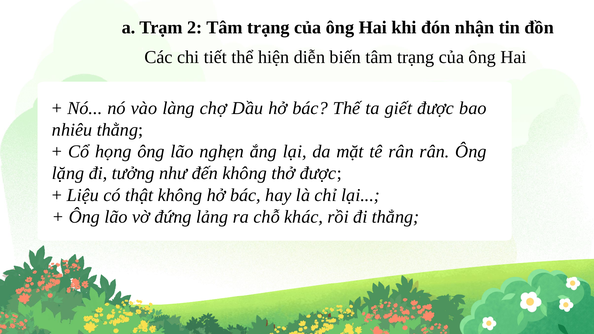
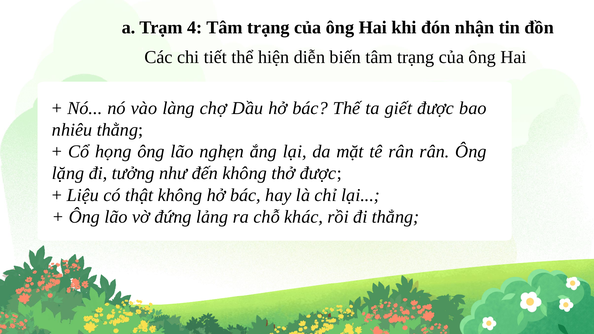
2: 2 -> 4 (195, 28)
